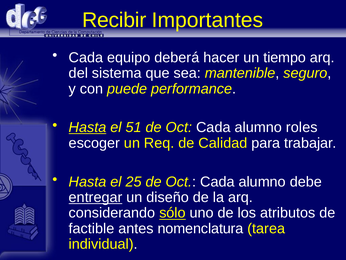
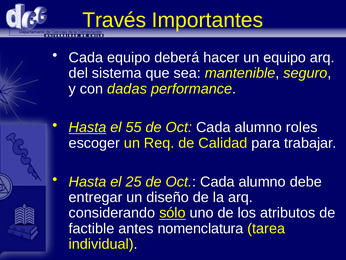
Recibir: Recibir -> Través (114, 20)
un tiempo: tiempo -> equipo (285, 57)
puede: puede -> dadas (127, 89)
51: 51 -> 55 (134, 127)
entregar underline: present -> none (96, 197)
